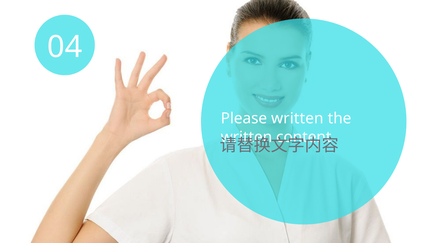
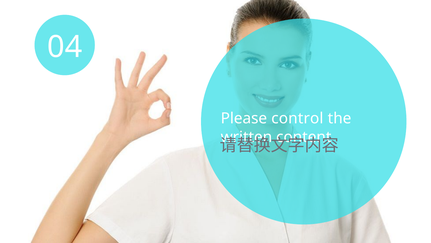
Please written: written -> control (297, 118)
